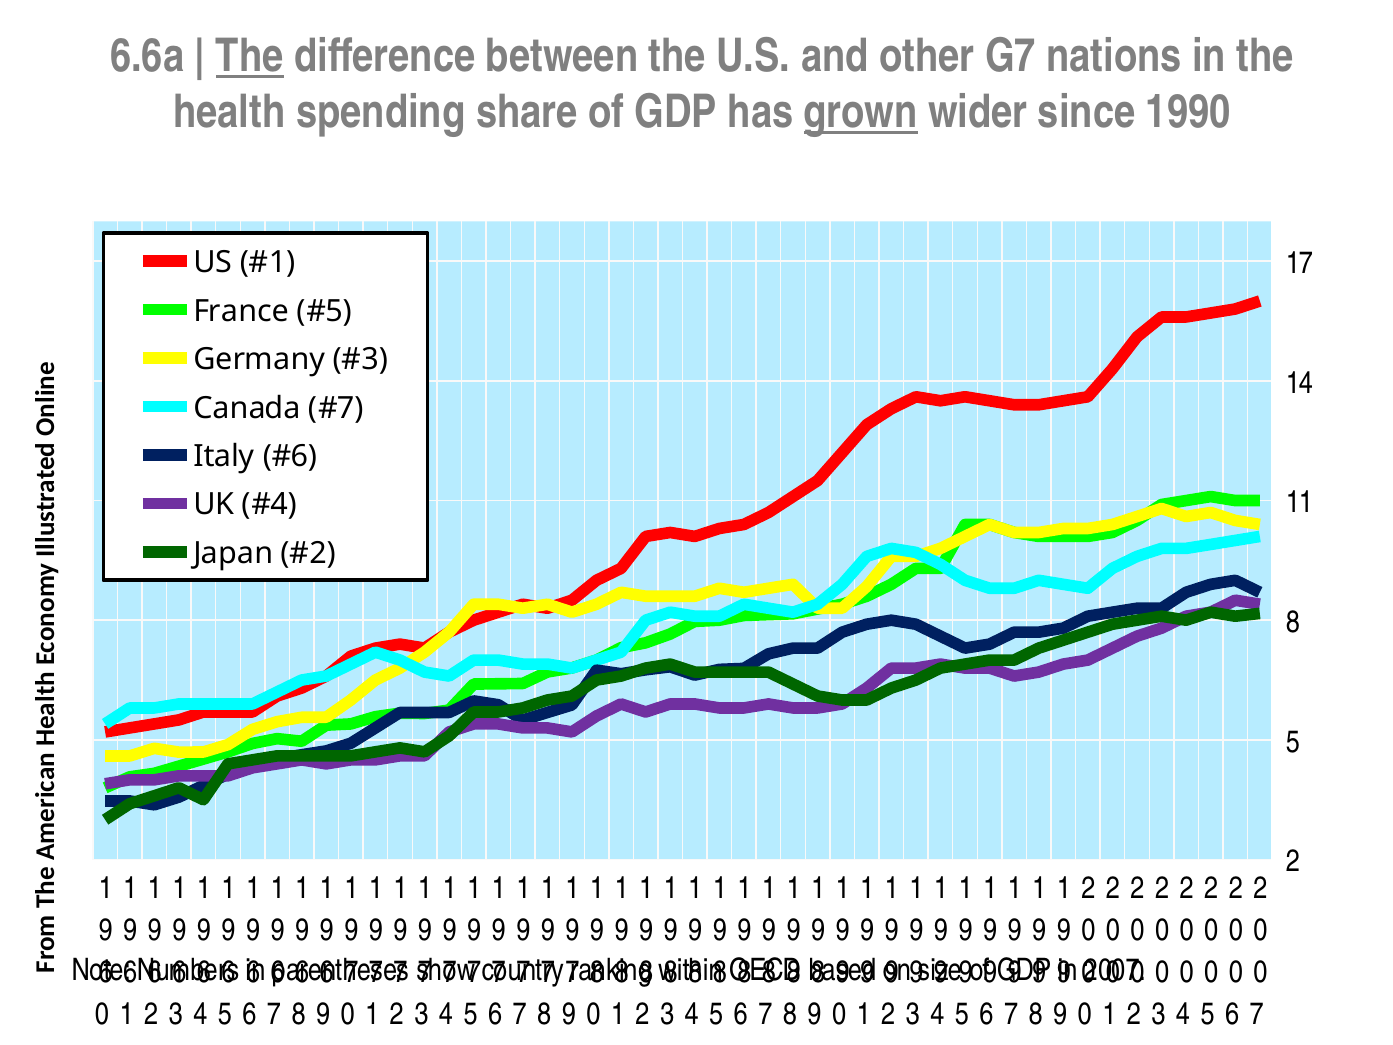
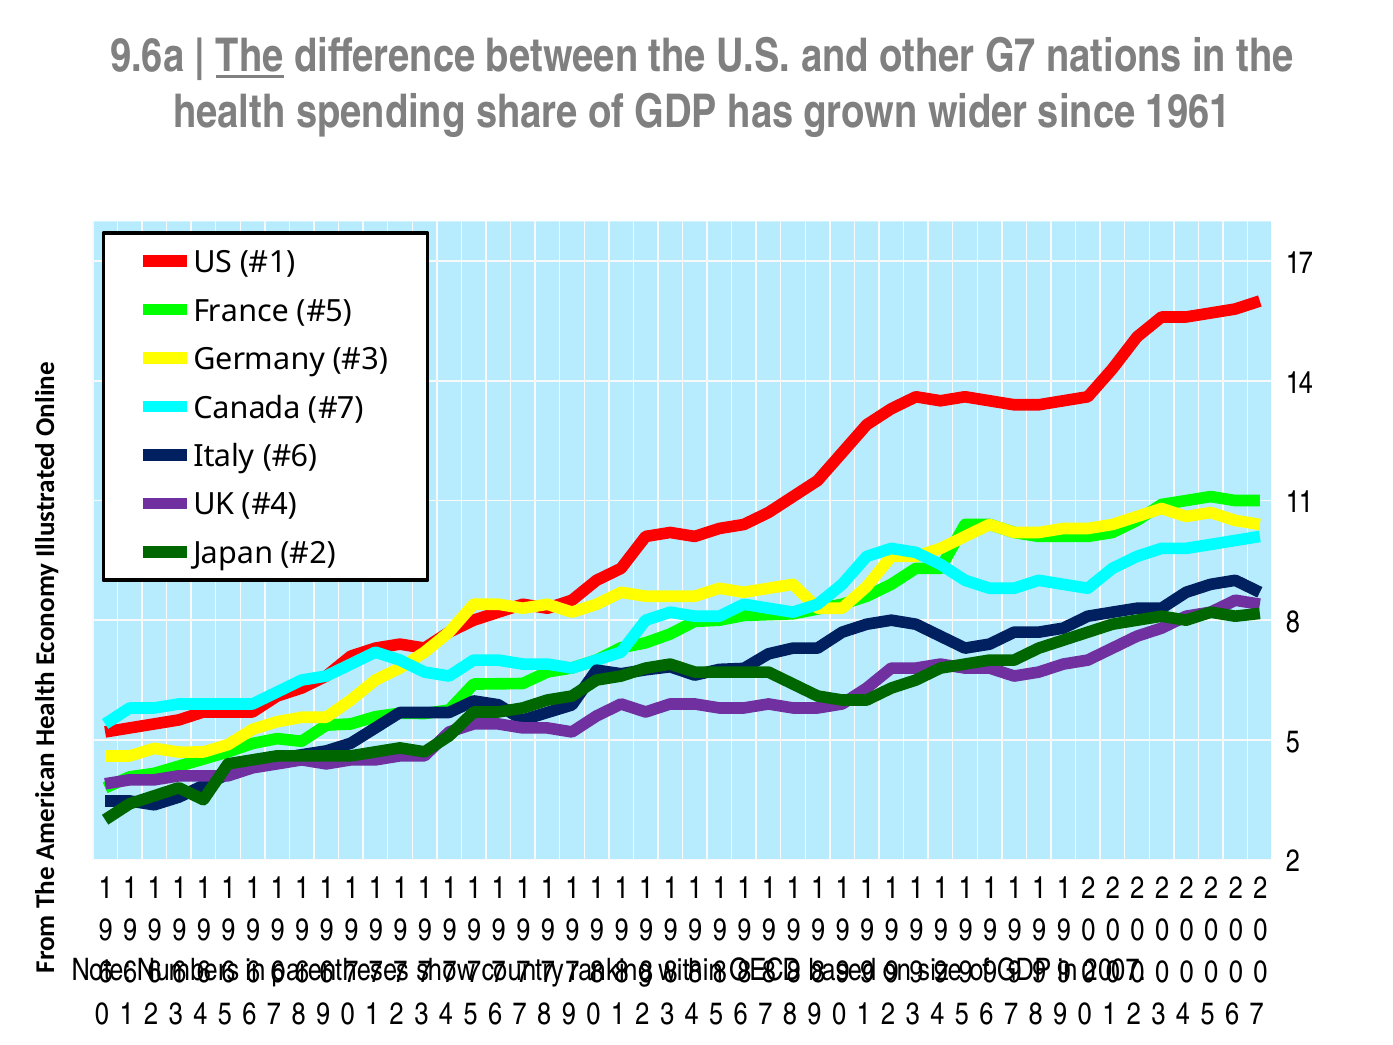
6.6a: 6.6a -> 9.6a (147, 57)
grown underline: present -> none (861, 112)
1990: 1990 -> 1961 (1188, 112)
